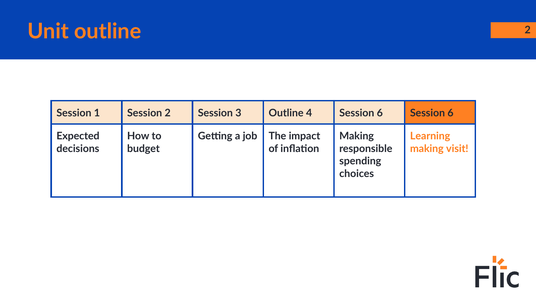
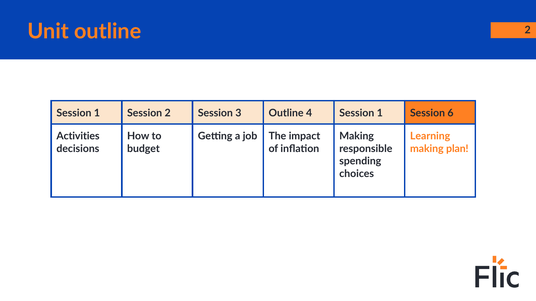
4 Session 6: 6 -> 1 (380, 113)
Expected: Expected -> Activities (78, 136)
visit: visit -> plan (457, 149)
